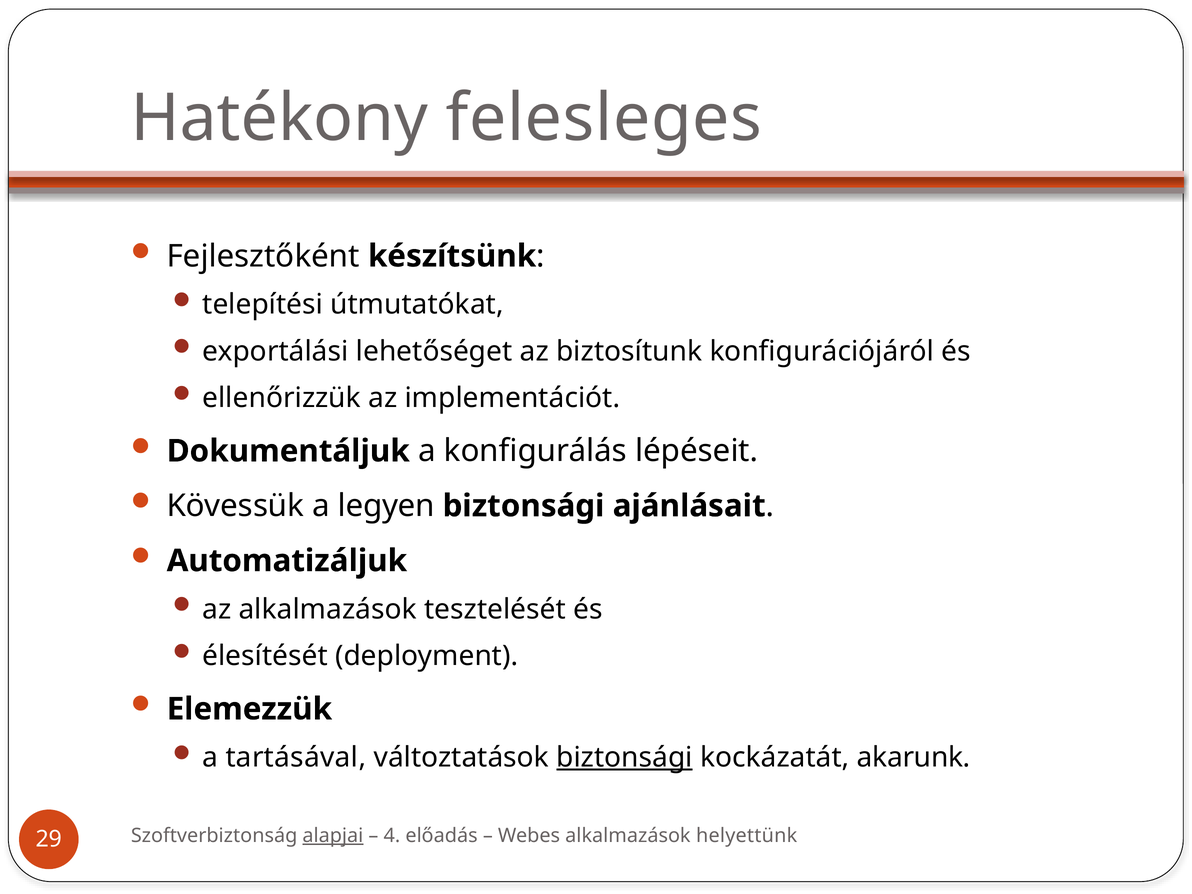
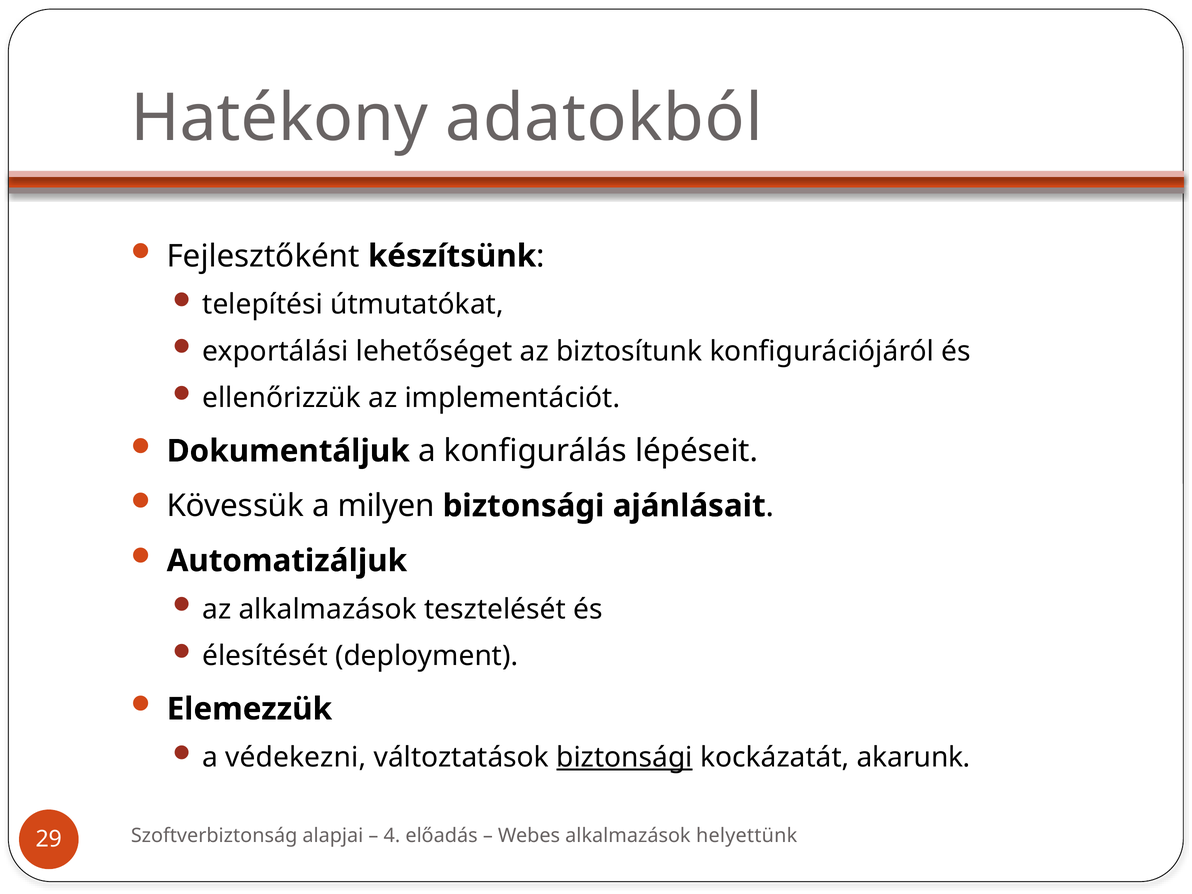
felesleges: felesleges -> adatokból (604, 118)
legyen: legyen -> milyen (386, 506)
tartásával: tartásával -> védekezni (296, 757)
alapjai underline: present -> none (333, 836)
